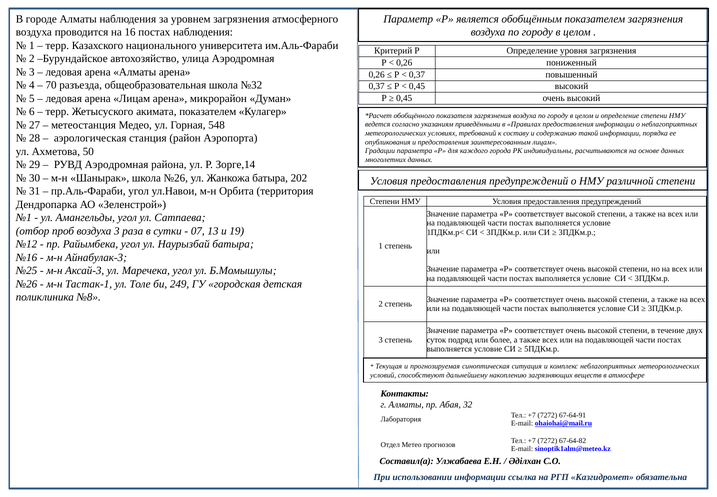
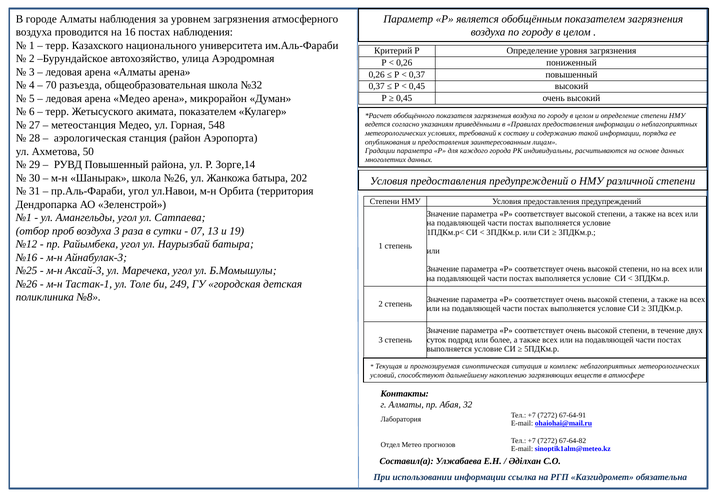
арена Лицам: Лицам -> Медео (132, 98)
РУВД Аэродромная: Аэродромная -> Повышенный (117, 165)
